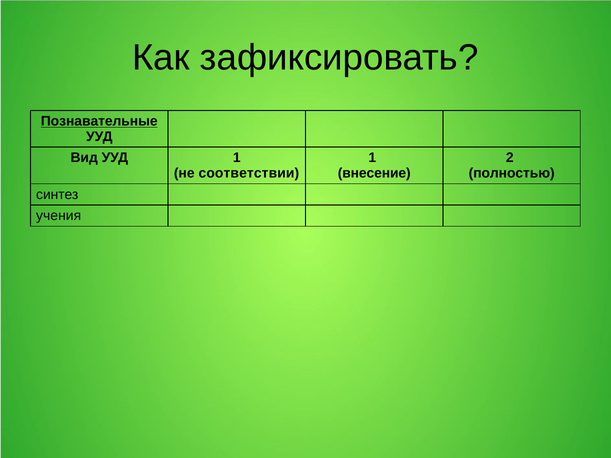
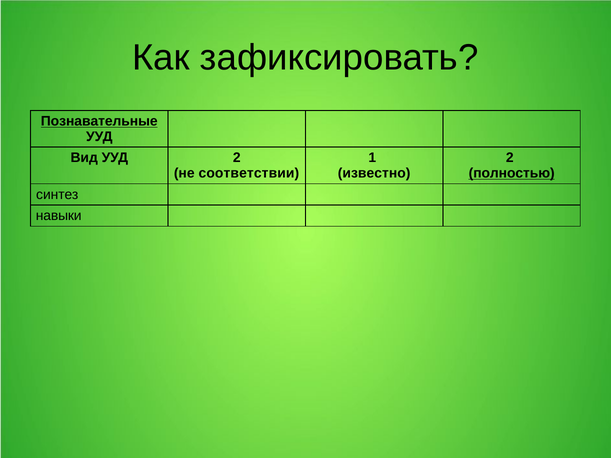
УУД 1: 1 -> 2 (237, 158)
внесение: внесение -> известно (374, 173)
полностью underline: none -> present (512, 173)
учения: учения -> навыки (59, 216)
